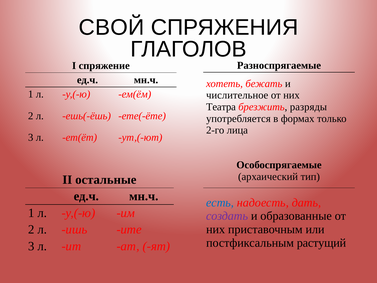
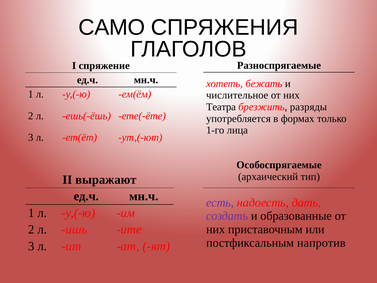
СВОЙ: СВОЙ -> САМО (112, 27)
2-го: 2-го -> 1-го (215, 130)
остальные: остальные -> выражают (106, 179)
есть colour: blue -> purple (220, 202)
растущий: растущий -> напротив (321, 243)
